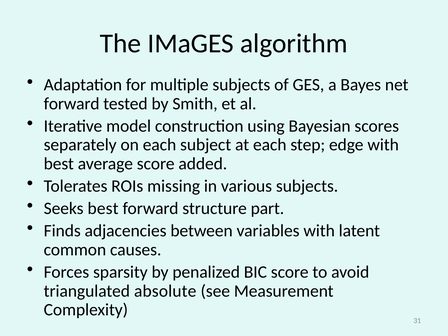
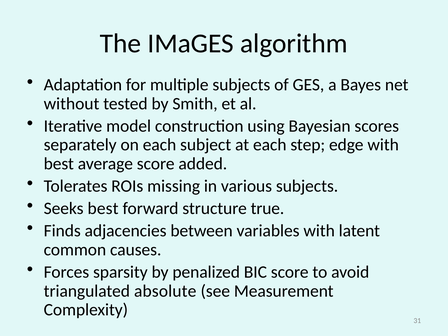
forward: forward -> without (72, 104)
part: part -> true (267, 209)
